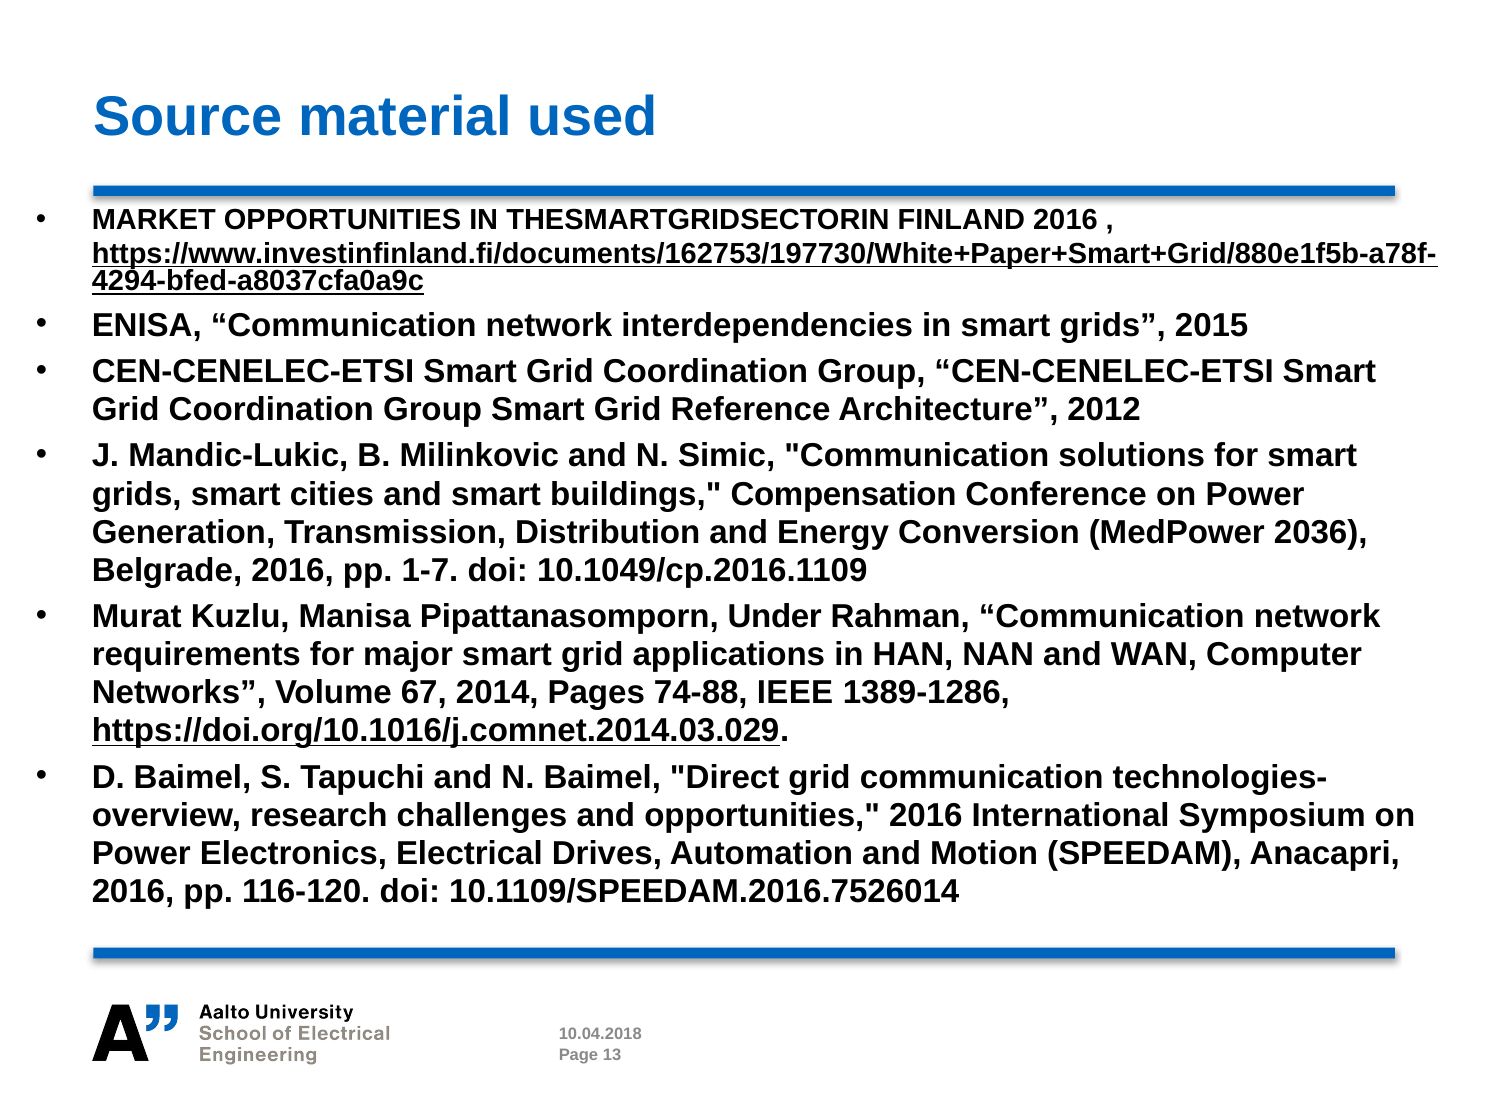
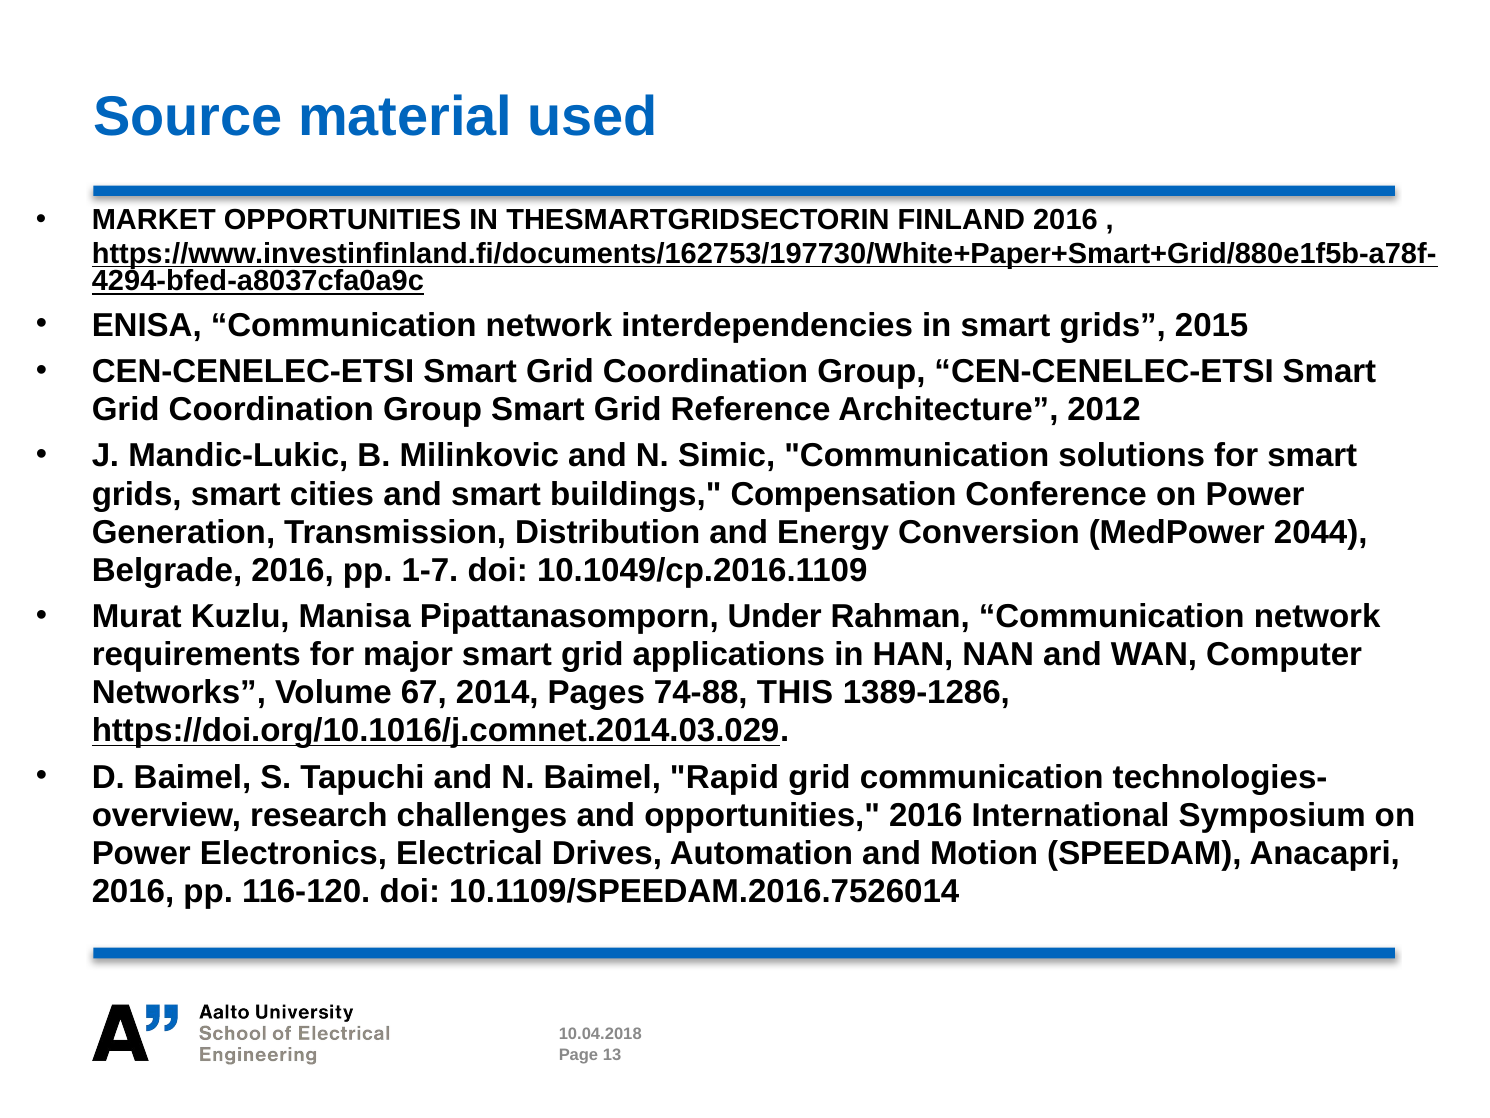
2036: 2036 -> 2044 (1321, 532)
IEEE: IEEE -> THIS (795, 692)
Direct: Direct -> Rapid (724, 777)
